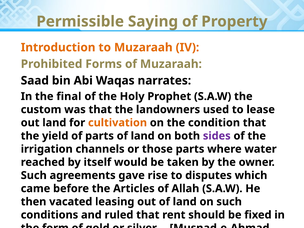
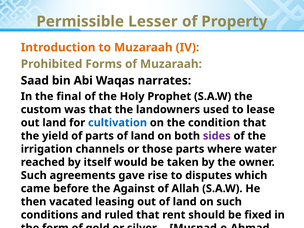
Saying: Saying -> Lesser (153, 21)
cultivation colour: orange -> blue (118, 123)
Articles: Articles -> Against (134, 189)
